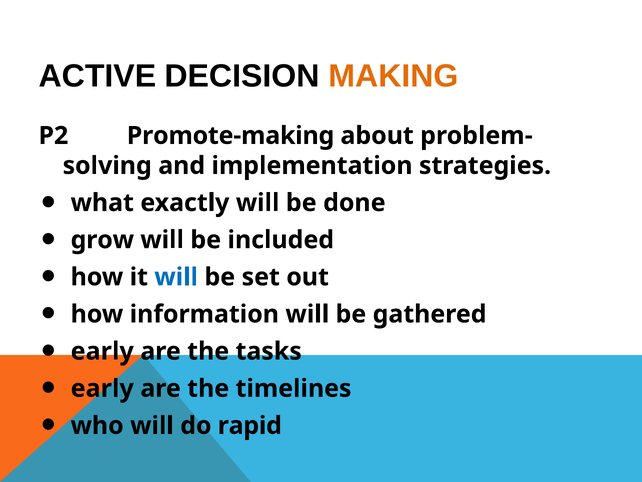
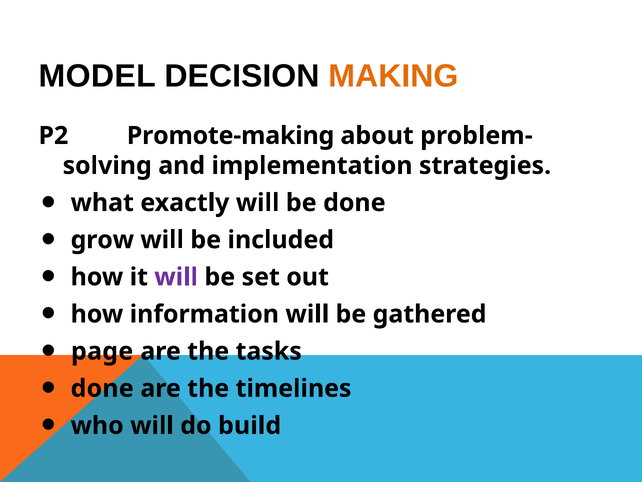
ACTIVE: ACTIVE -> MODEL (97, 76)
will colour: blue -> purple (176, 277)
early: early -> page (102, 351)
early: early -> done (102, 388)
rapid: rapid -> build (250, 425)
